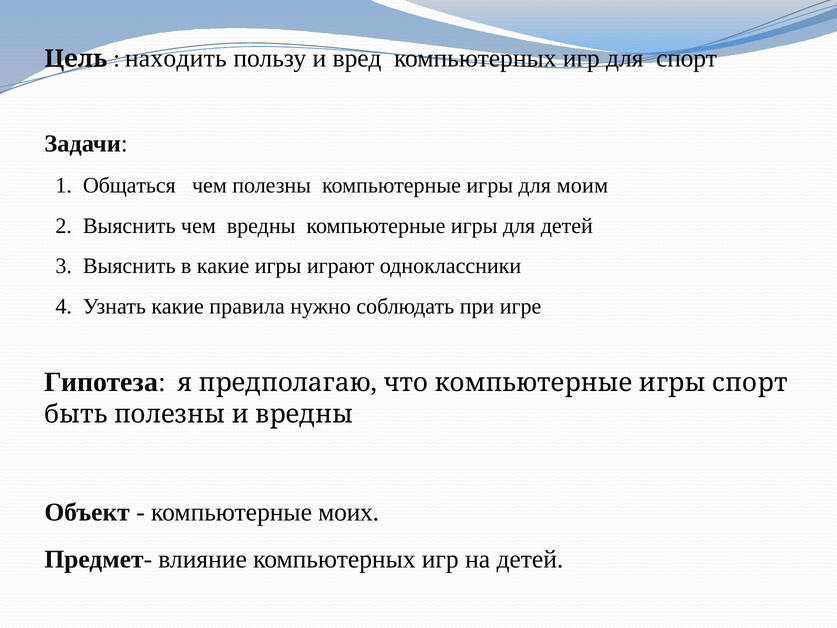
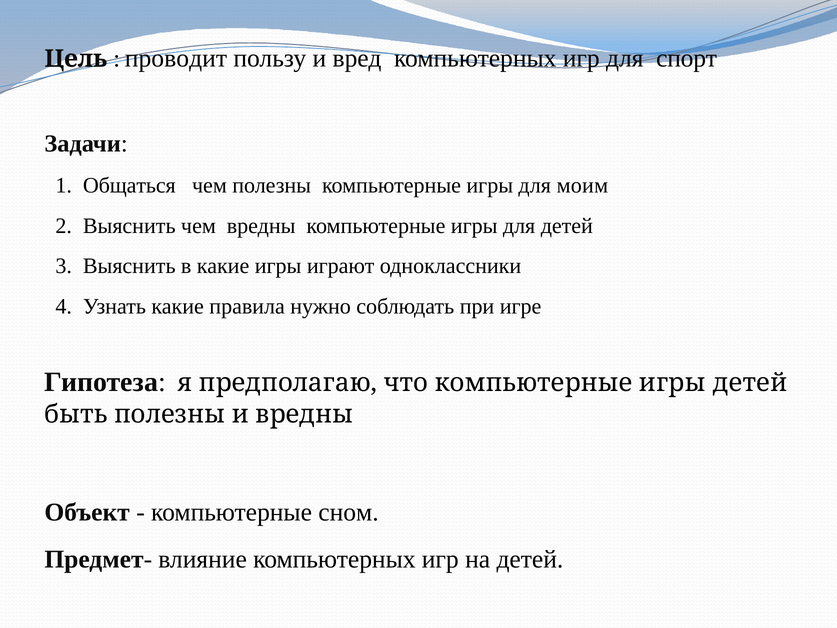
находить: находить -> проводит (176, 58)
игры спорт: спорт -> детей (750, 383)
моих: моих -> сном (349, 512)
